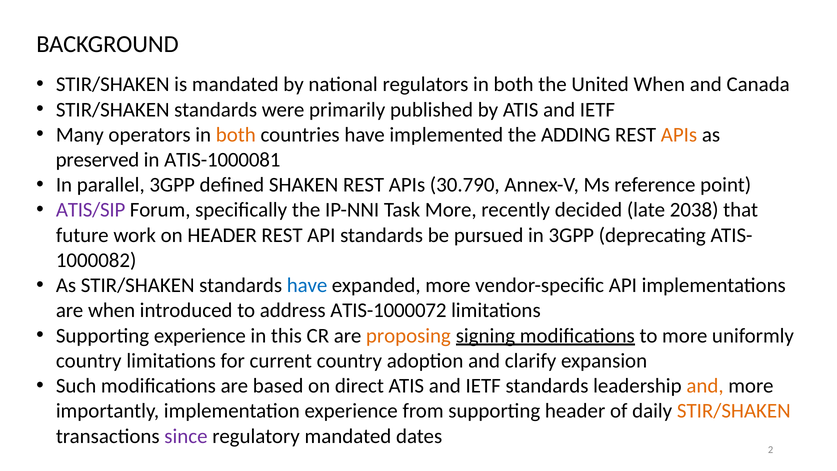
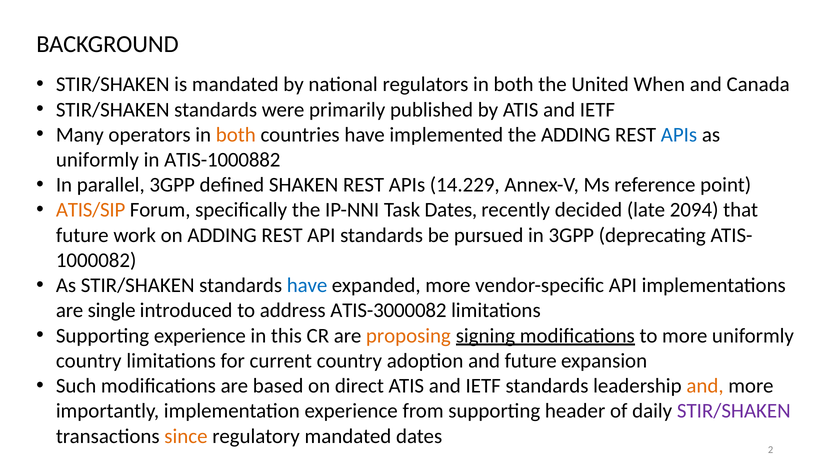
APIs colour: orange -> blue (679, 135)
preserved: preserved -> uniformly (97, 160)
ATIS-1000081: ATIS-1000081 -> ATIS-1000882 (222, 160)
30.790: 30.790 -> 14.229 (465, 185)
ATIS/SIP colour: purple -> orange (91, 210)
Task More: More -> Dates (451, 210)
2038: 2038 -> 2094 (694, 210)
on HEADER: HEADER -> ADDING (222, 235)
are when: when -> single (112, 310)
ATIS-1000072: ATIS-1000072 -> ATIS-3000082 (388, 310)
and clarify: clarify -> future (531, 361)
STIR/SHAKEN colour: orange -> purple (734, 411)
since colour: purple -> orange (186, 436)
